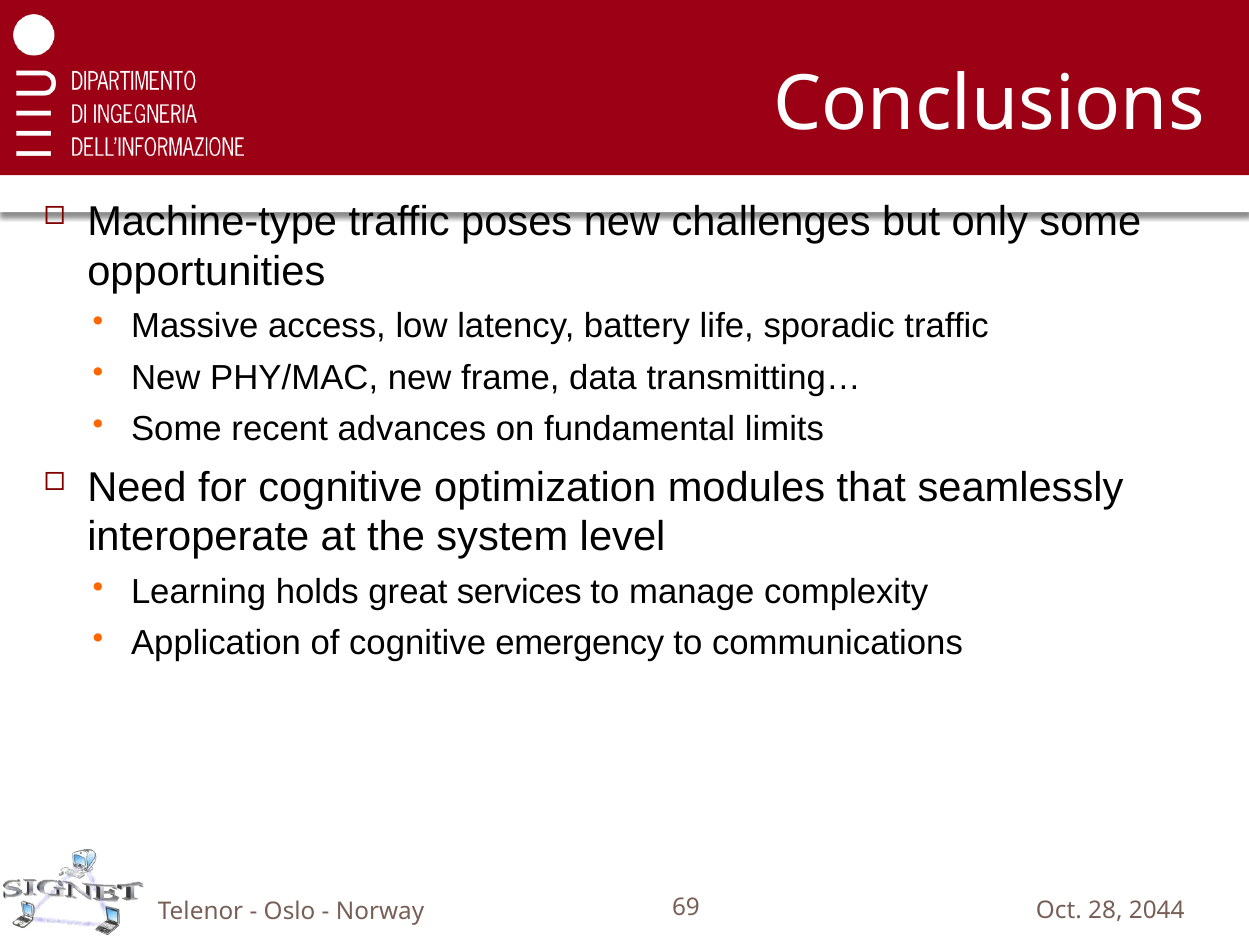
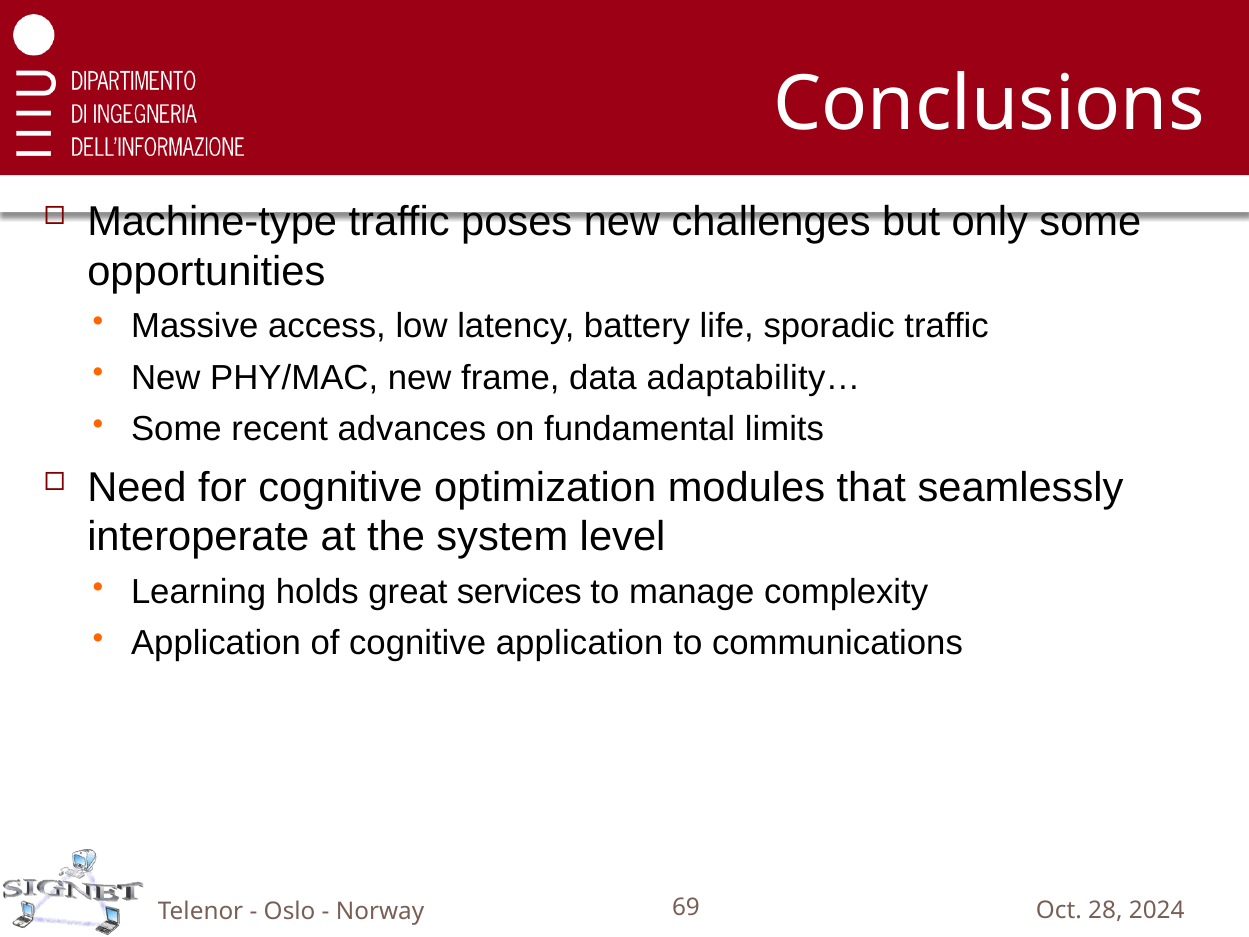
transmitting…: transmitting… -> adaptability… (753, 378)
cognitive emergency: emergency -> application (580, 643)
2044: 2044 -> 2024 (1157, 911)
